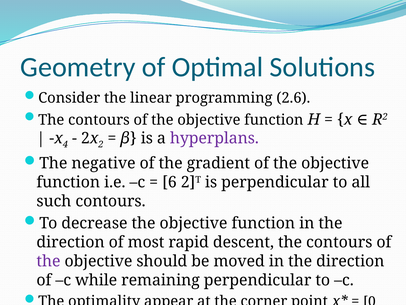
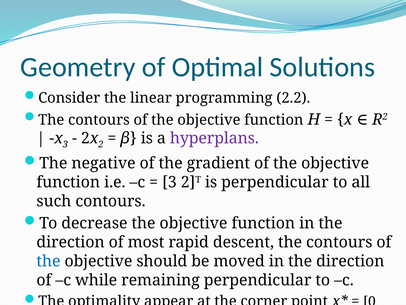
2.6: 2.6 -> 2.2 (293, 98)
x 4: 4 -> 3 (65, 144)
6: 6 -> 3 (169, 182)
the colour: purple -> blue (48, 261)
